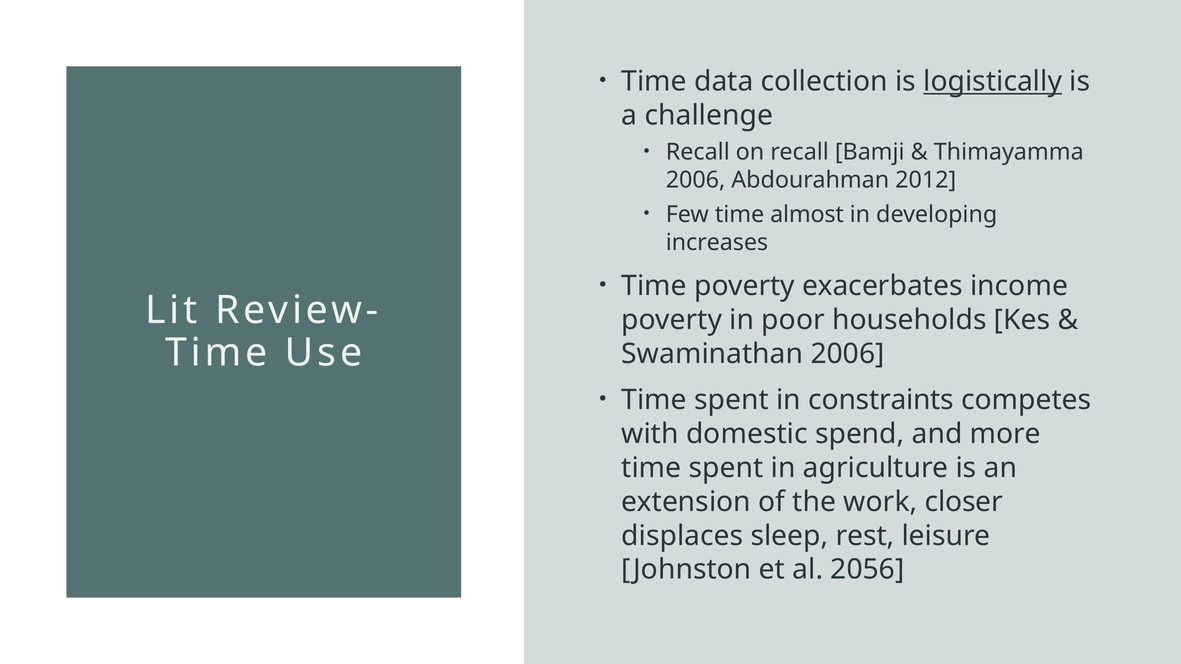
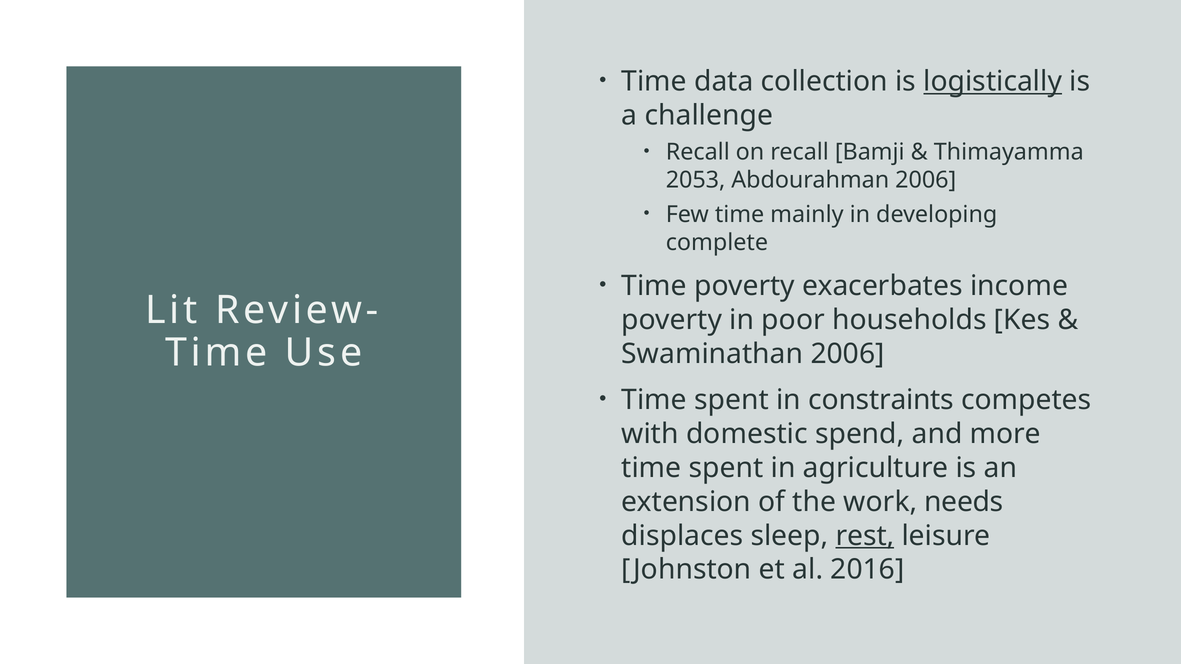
2006: 2006 -> 2053 (696, 180)
Abdourahman 2012: 2012 -> 2006 (926, 180)
almost: almost -> mainly (807, 214)
increases: increases -> complete (717, 242)
closer: closer -> needs (964, 502)
rest underline: none -> present (865, 536)
2056: 2056 -> 2016 (867, 570)
